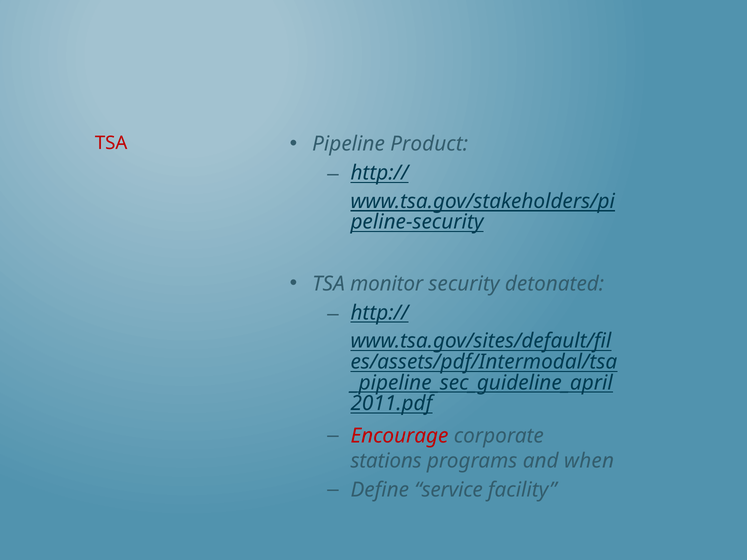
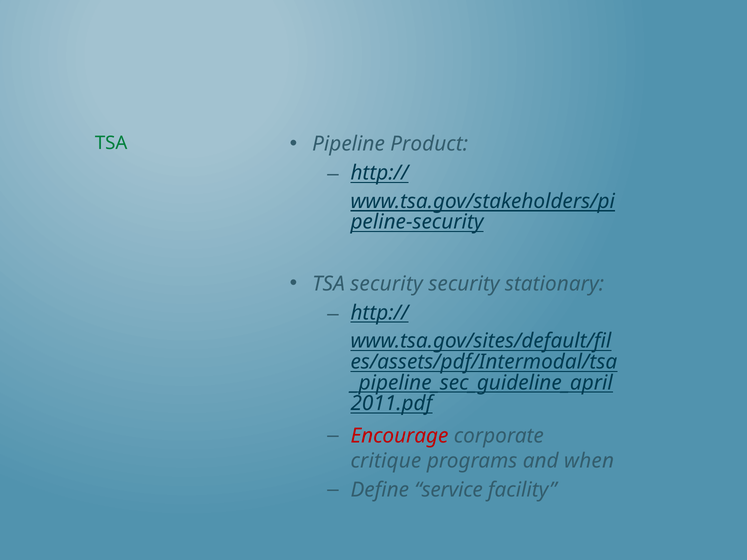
TSA colour: red -> green (111, 143)
TSA monitor: monitor -> security (387, 284)
detonated: detonated -> stationary (555, 284)
stations: stations -> critique (386, 461)
